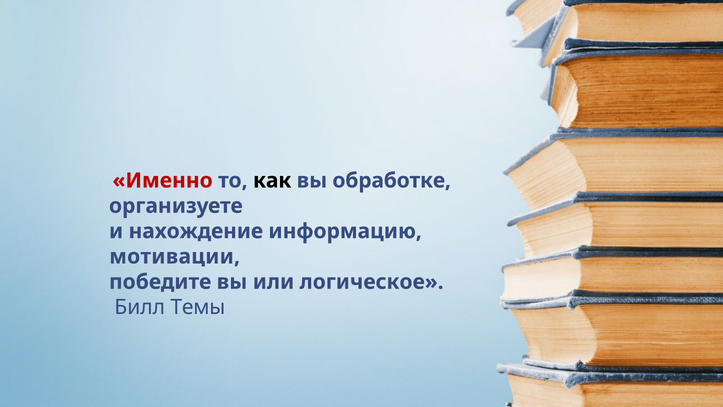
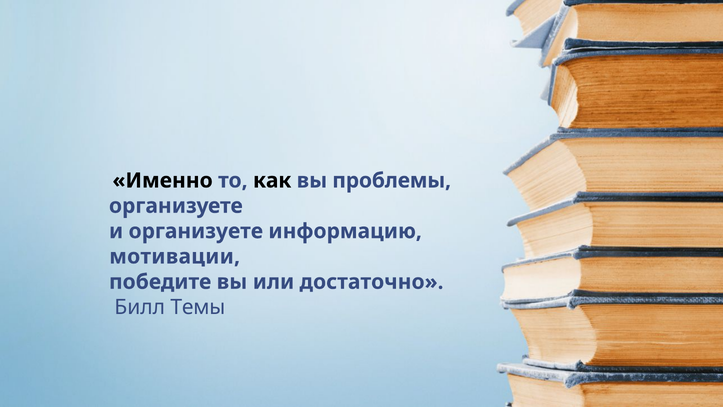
Именно colour: red -> black (163, 180)
обработке: обработке -> проблемы (392, 180)
и нахождение: нахождение -> организуете (196, 231)
логическое: логическое -> достаточно (372, 282)
